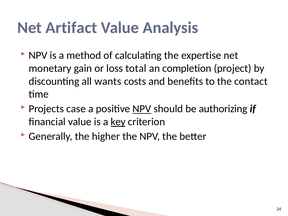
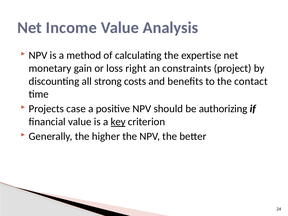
Artifact: Artifact -> Income (71, 28)
total: total -> right (136, 68)
completion: completion -> constraints (187, 68)
wants: wants -> strong (108, 81)
NPV underline: present -> none (142, 109)
